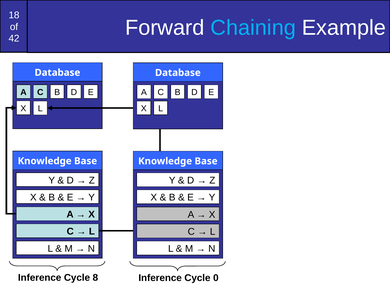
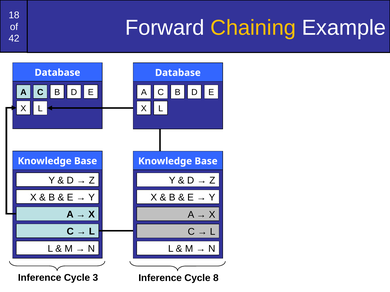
Chaining colour: light blue -> yellow (253, 28)
8: 8 -> 3 (95, 278)
0: 0 -> 8 (216, 278)
